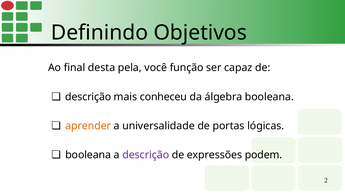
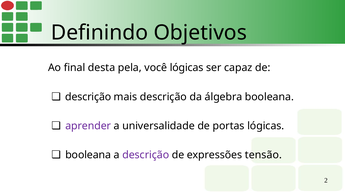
você função: função -> lógicas (187, 68)
mais conheceu: conheceu -> descrição (163, 97)
aprender colour: orange -> purple (88, 126)
podem: podem -> tensão (263, 155)
